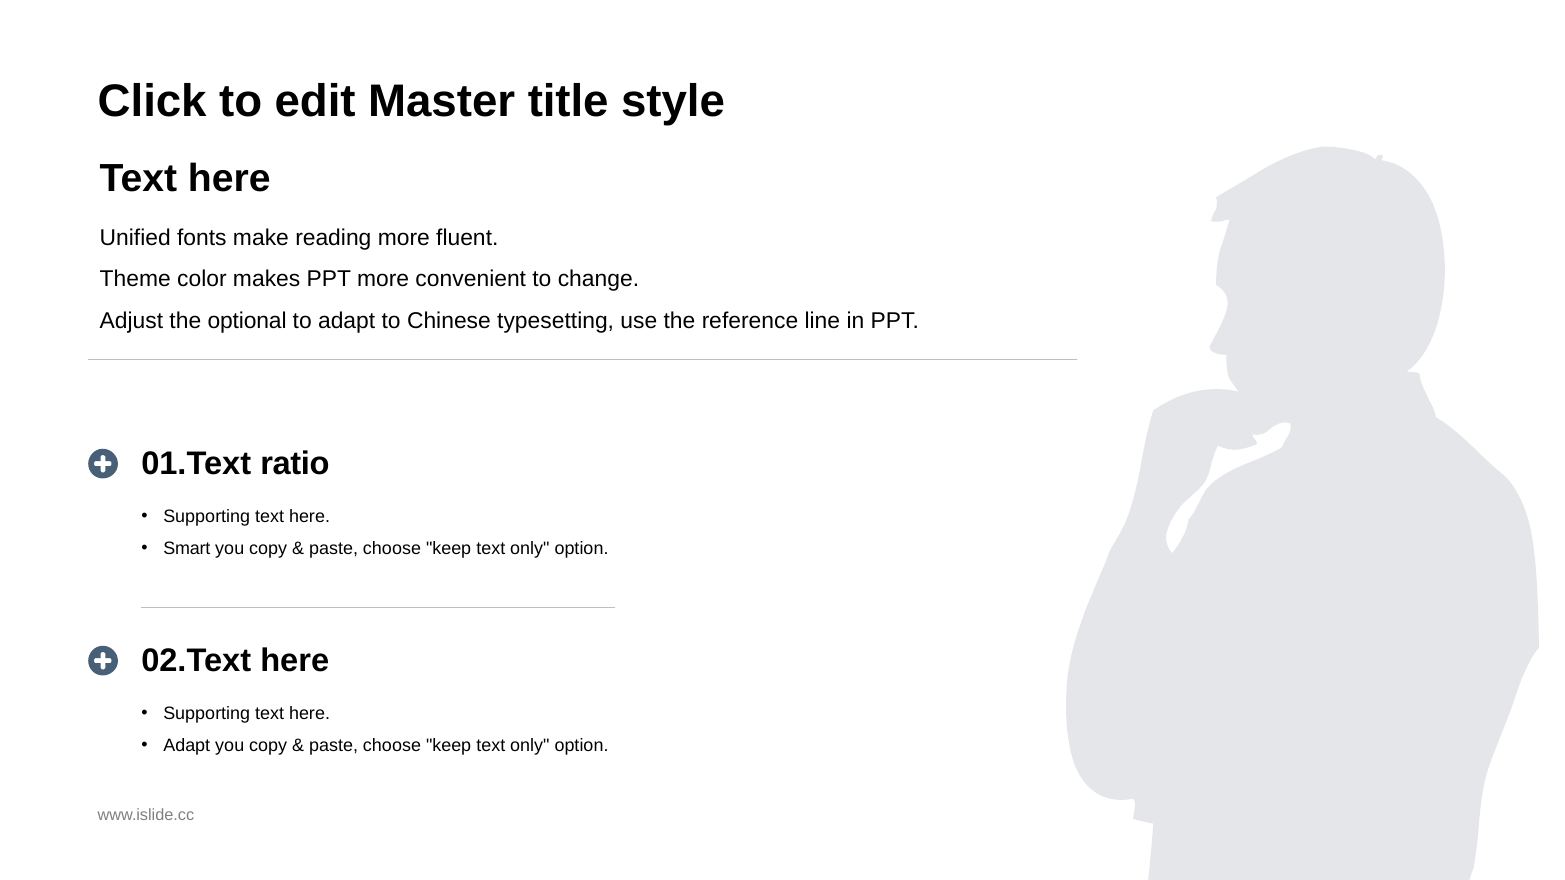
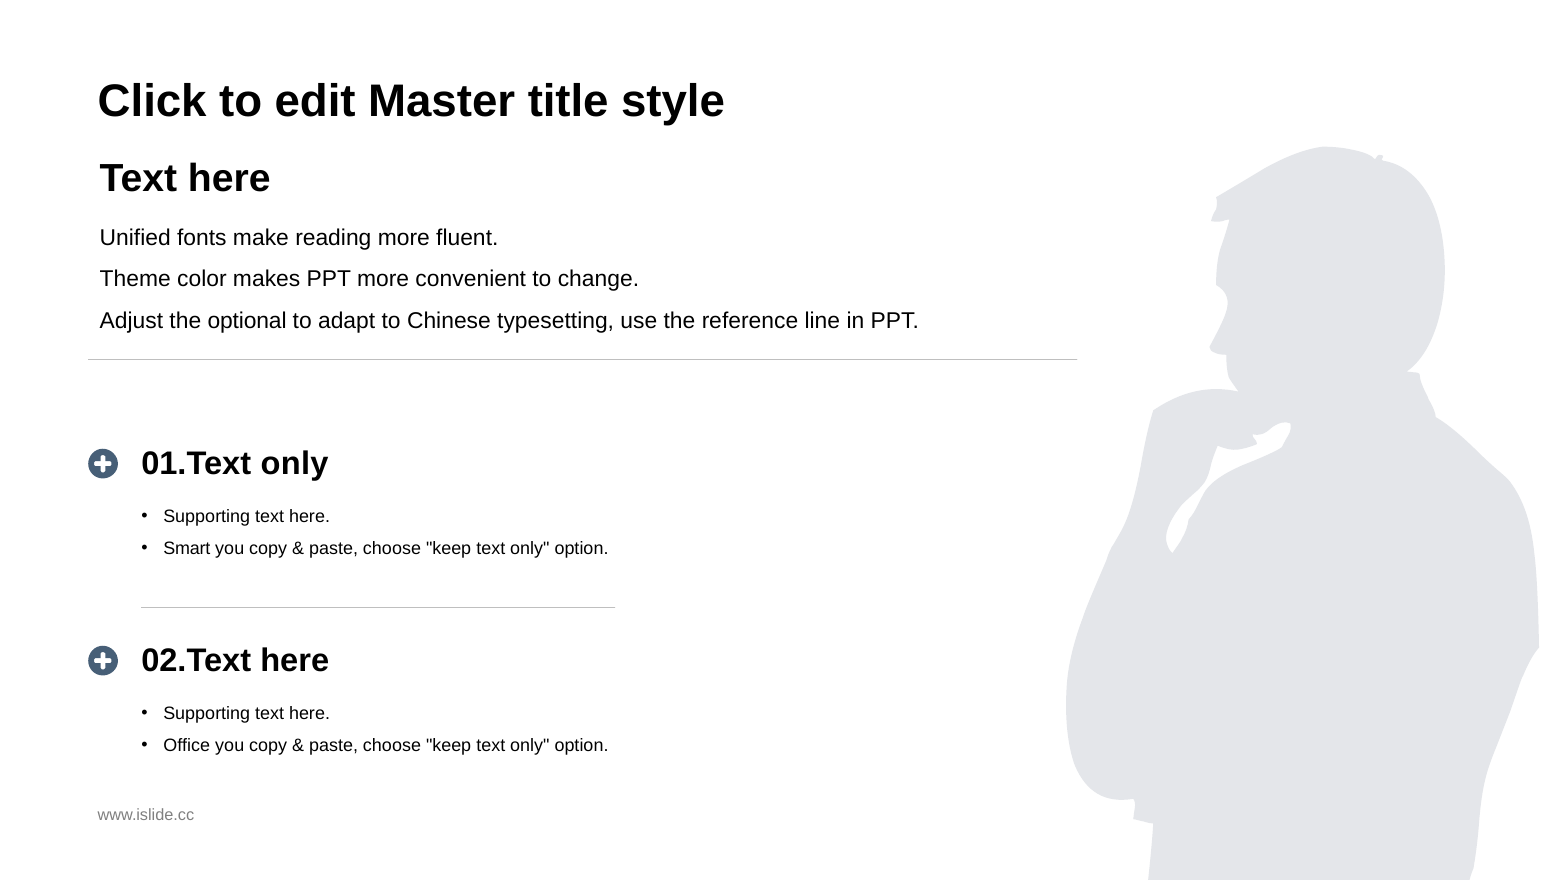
01.Text ratio: ratio -> only (295, 464)
Adapt: Adapt -> Office (187, 746)
